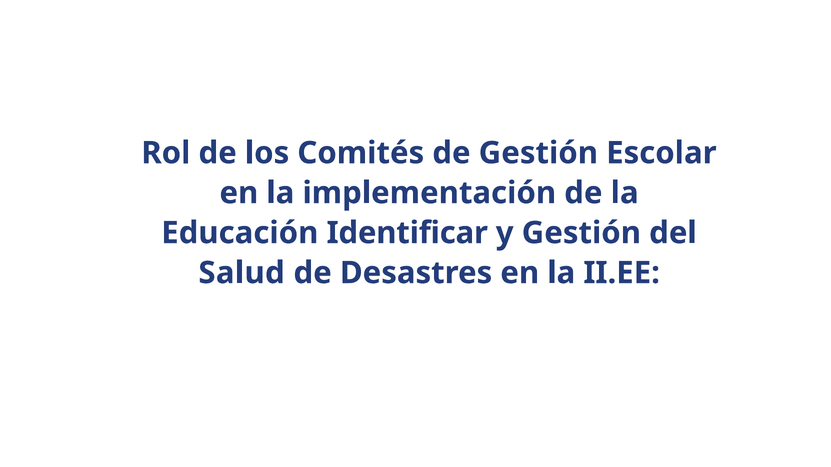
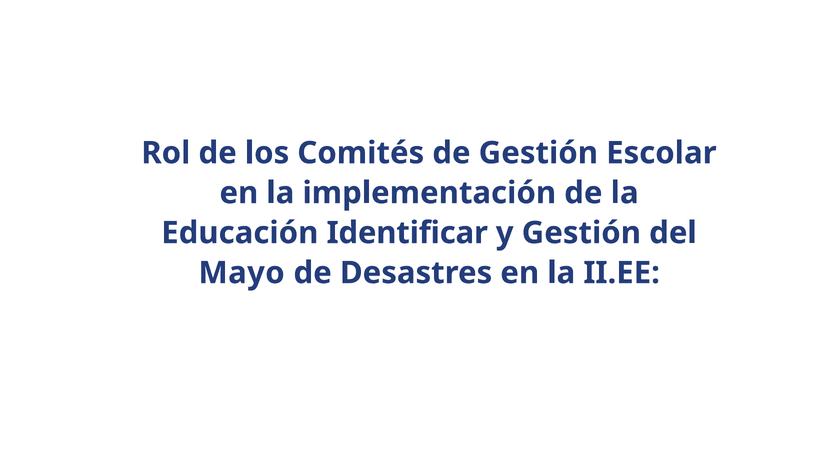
Salud: Salud -> Mayo (242, 273)
